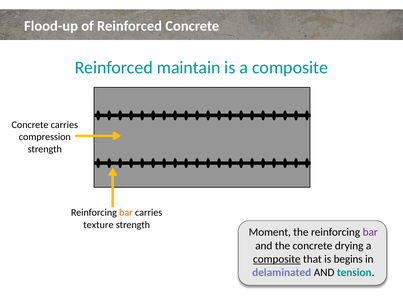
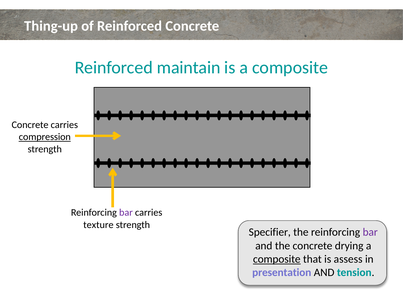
Flood-up: Flood-up -> Thing-up (51, 26)
compression underline: none -> present (45, 137)
bar colour: orange -> purple (126, 213)
Moment: Moment -> Specifier (270, 232)
begins: begins -> assess (348, 259)
delaminated: delaminated -> presentation (282, 273)
